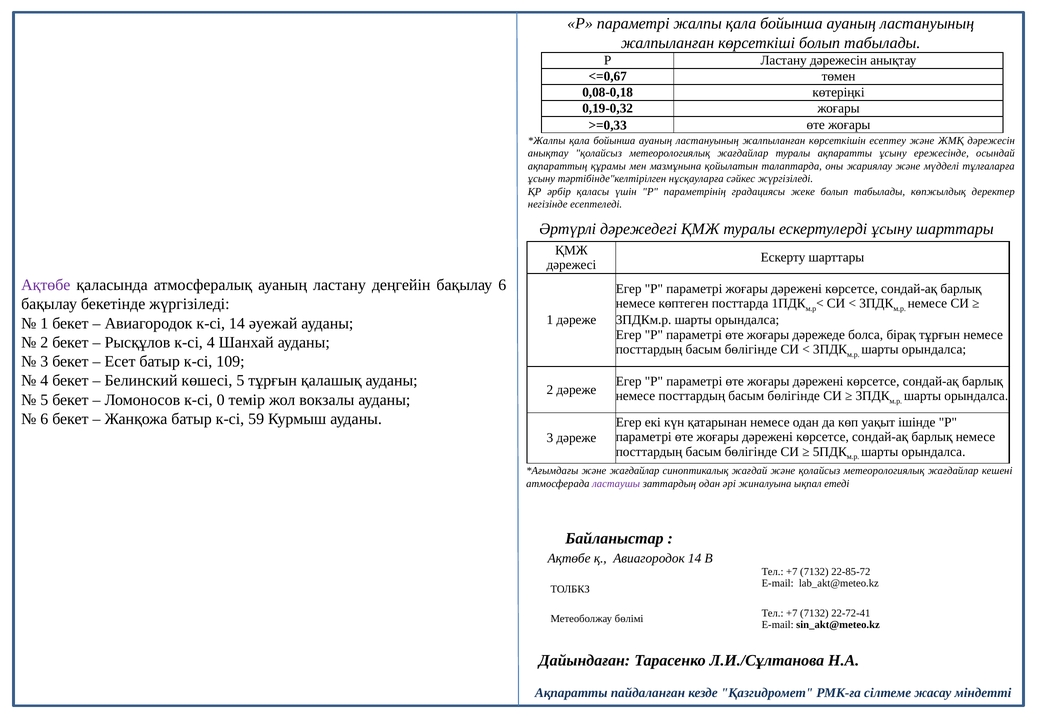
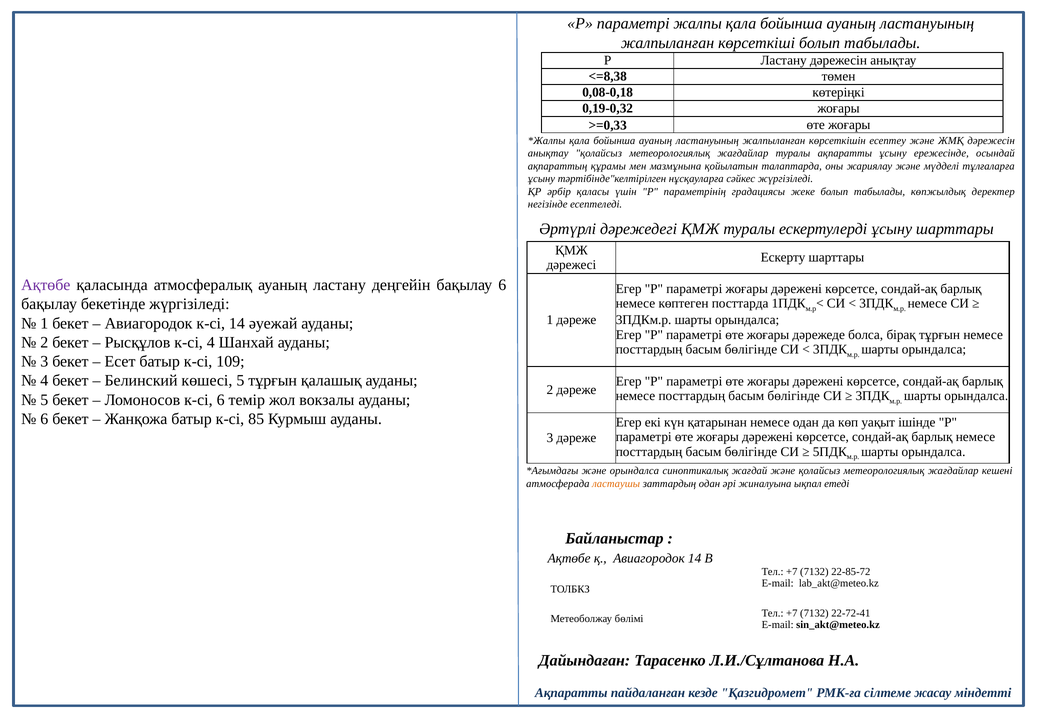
<=0,67: <=0,67 -> <=8,38 (608, 77)
к-сі 0: 0 -> 6 (221, 400)
59: 59 -> 85 (256, 419)
және жағдайлар: жағдайлар -> орындалса (634, 471)
ластаушы colour: purple -> orange (616, 484)
